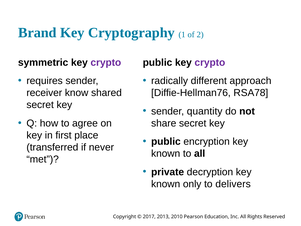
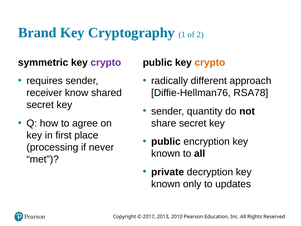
crypto colour: purple -> orange (210, 62)
transferred: transferred -> processing (52, 147)
delivers: delivers -> updates (233, 184)
